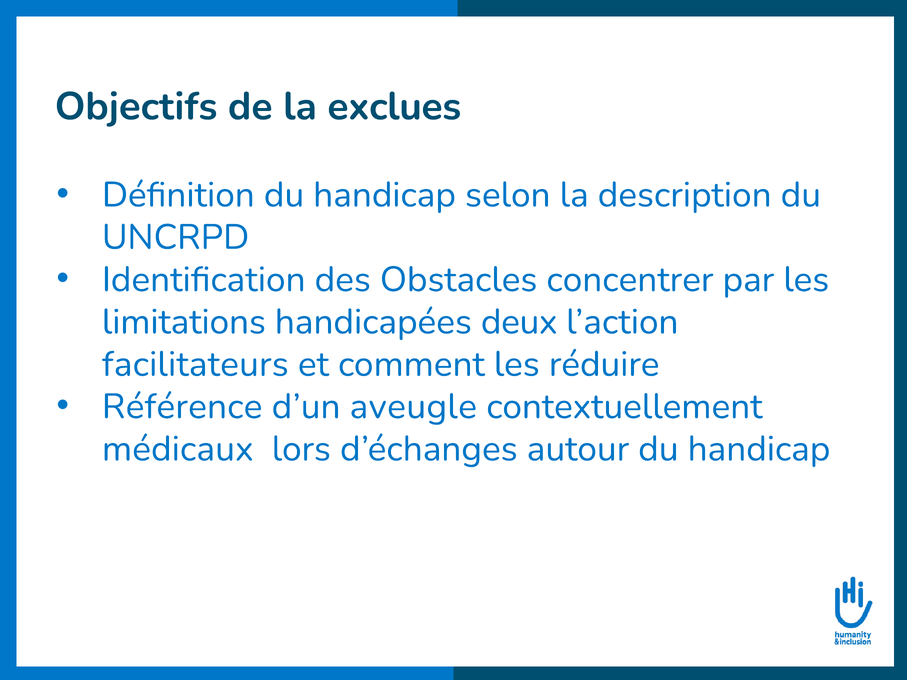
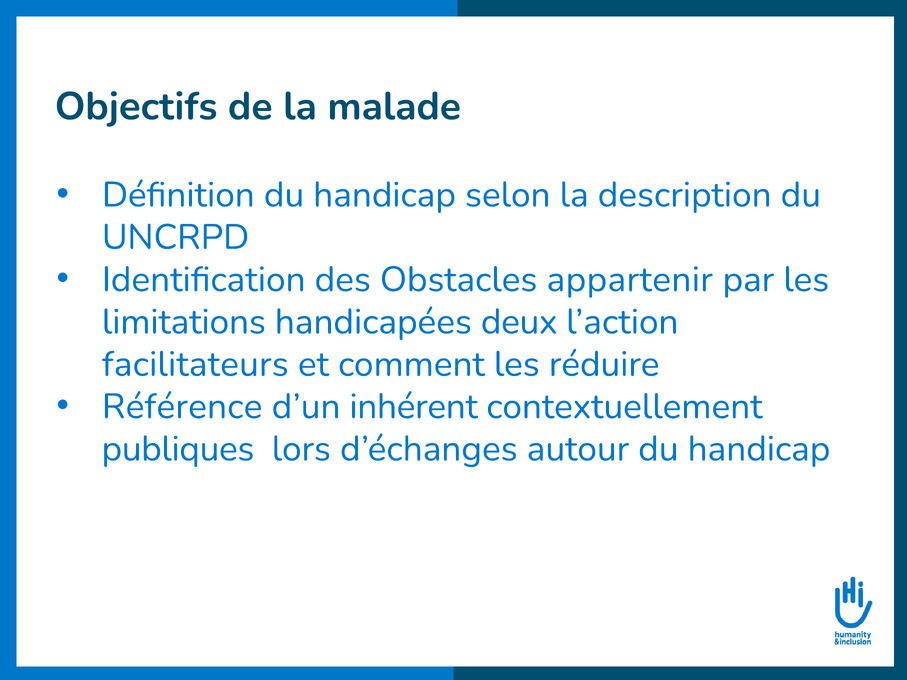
exclues: exclues -> malade (394, 106)
concentrer: concentrer -> appartenir (630, 280)
aveugle: aveugle -> inhérent (414, 407)
médicaux: médicaux -> publiques (178, 449)
